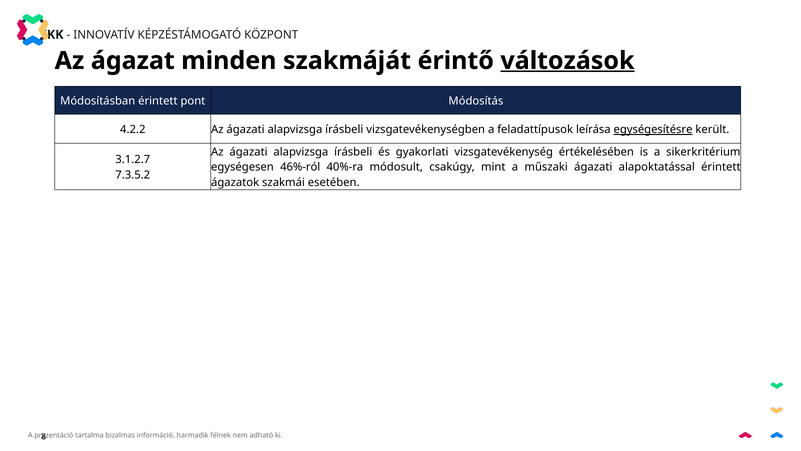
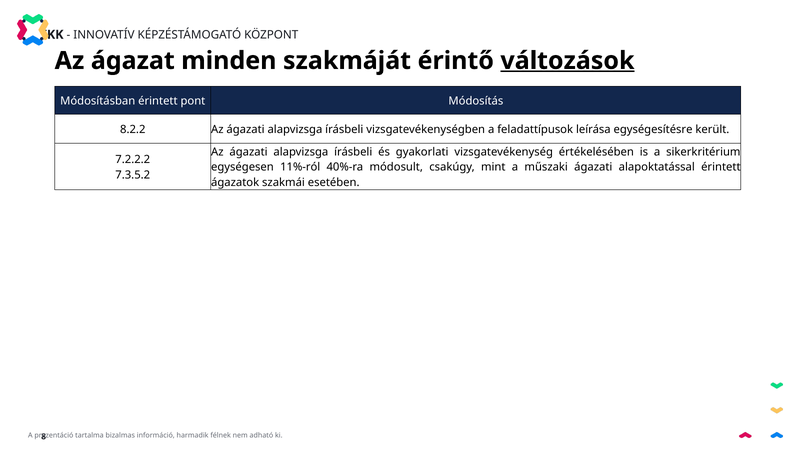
4.2.2: 4.2.2 -> 8.2.2 (133, 129)
egységesítésre underline: present -> none (653, 129)
3.1.2.7: 3.1.2.7 -> 7.2.2.2 (133, 159)
46%-ról: 46%-ról -> 11%-ról (300, 167)
